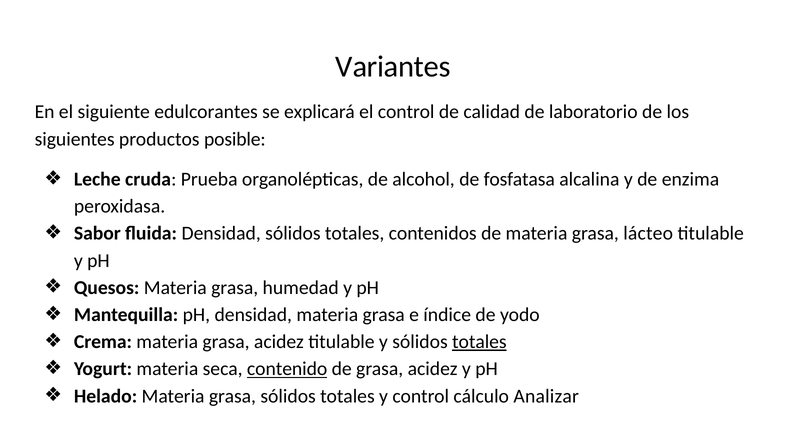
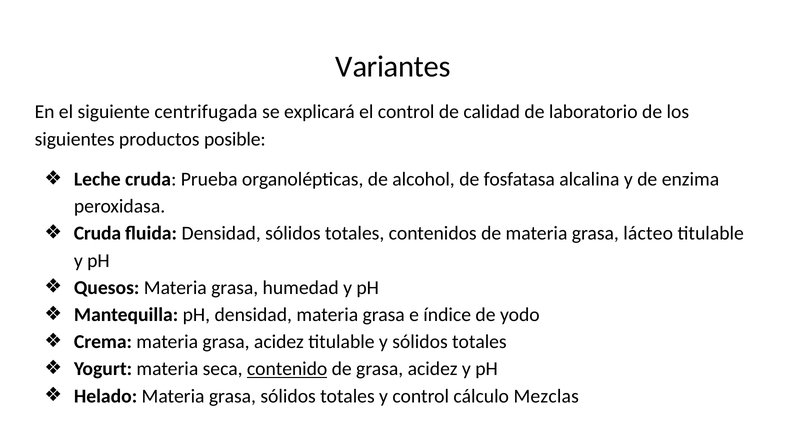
edulcorantes: edulcorantes -> centrifugada (206, 112)
Sabor: Sabor -> Cruda (97, 234)
totales underline: present -> none (479, 342)
Analizar: Analizar -> Mezclas (546, 396)
